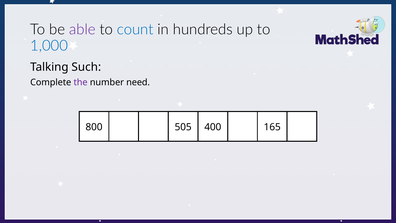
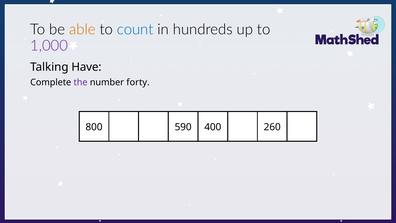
able colour: purple -> orange (82, 29)
1,000 colour: blue -> purple (49, 46)
Such: Such -> Have (86, 67)
need: need -> forty (138, 82)
505: 505 -> 590 (183, 127)
165: 165 -> 260 (272, 127)
